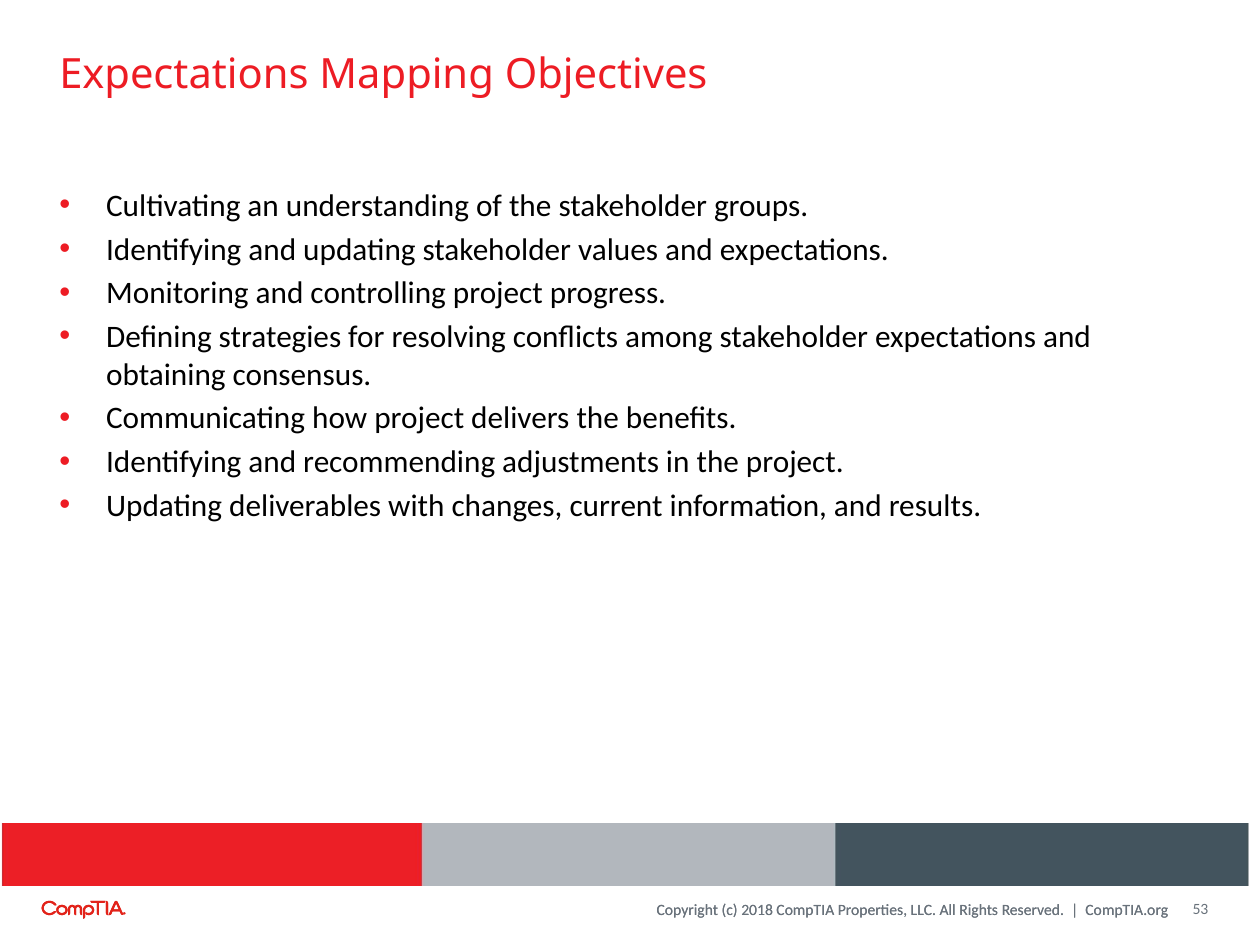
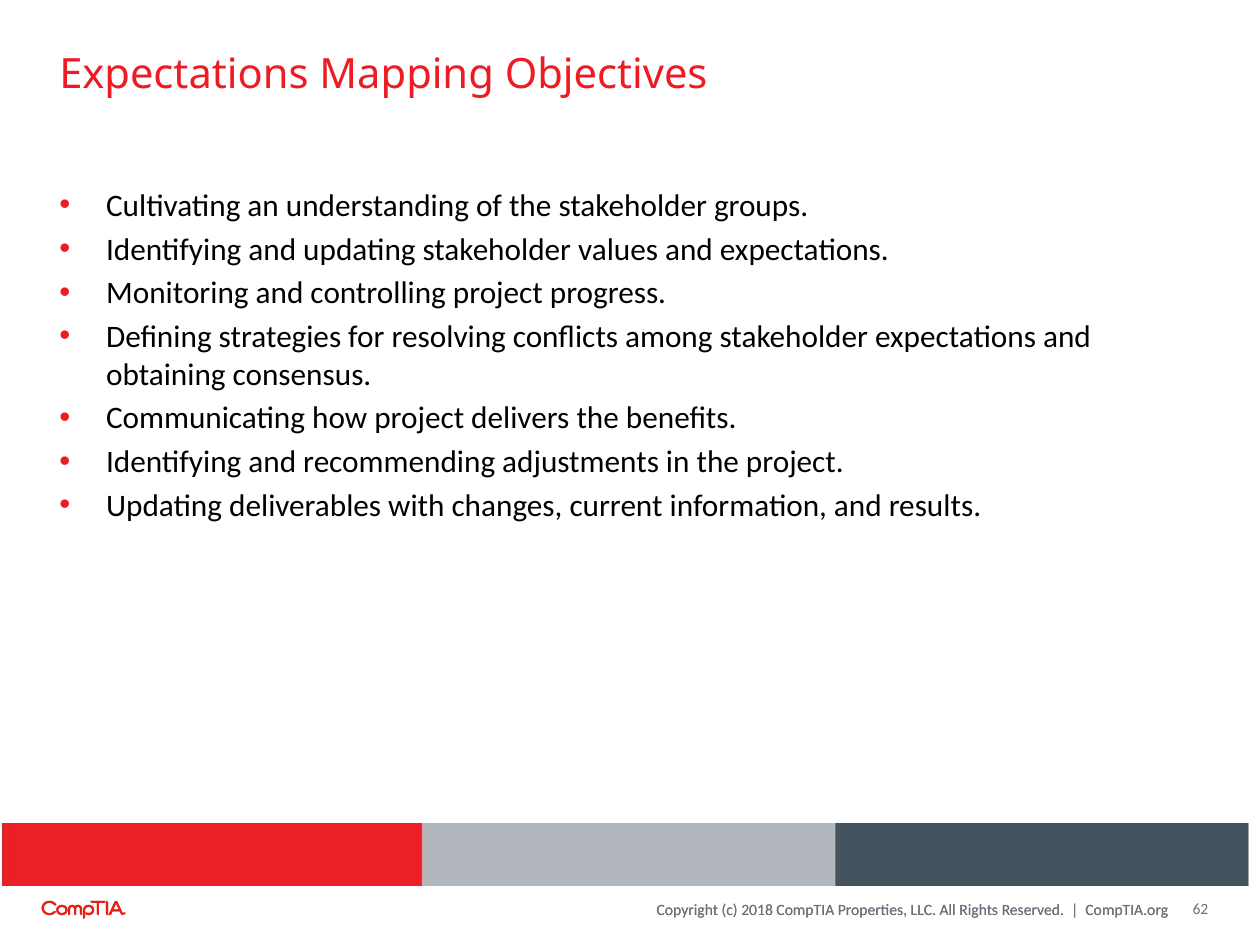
53: 53 -> 62 (1200, 909)
